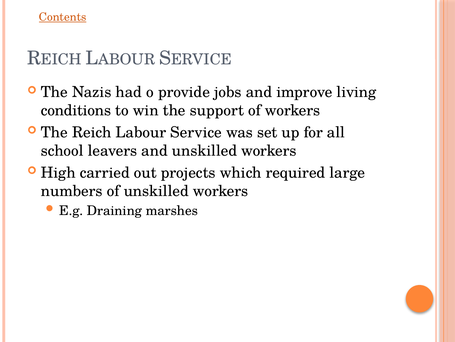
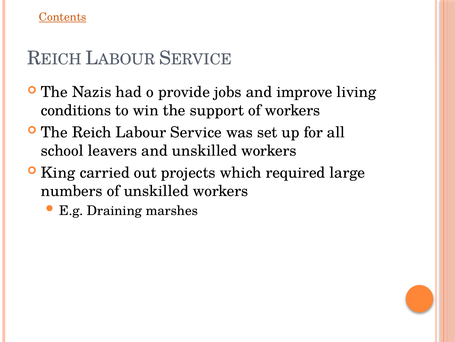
High: High -> King (58, 172)
